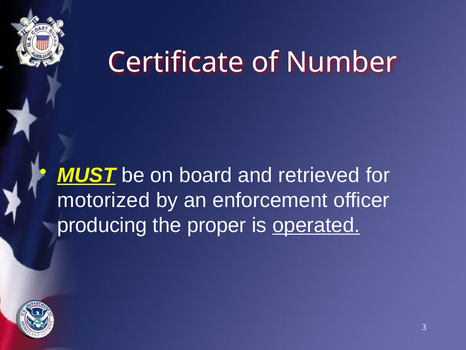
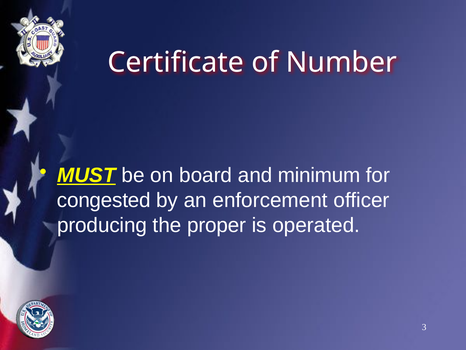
retrieved: retrieved -> minimum (319, 175)
motorized: motorized -> congested (104, 200)
operated underline: present -> none (316, 225)
